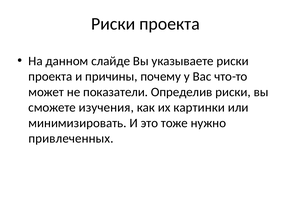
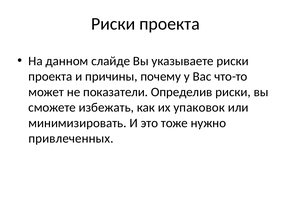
изучения: изучения -> избежать (106, 108)
картинки: картинки -> упаковок (199, 108)
